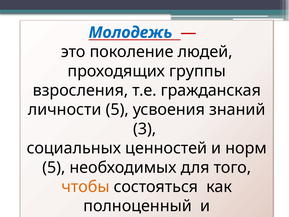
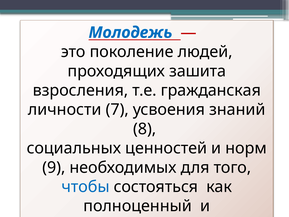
группы: группы -> зашита (198, 71)
личности 5: 5 -> 7 (117, 110)
3: 3 -> 8 (145, 129)
5: 5 -> 9 (54, 167)
чтобы colour: orange -> blue (86, 187)
